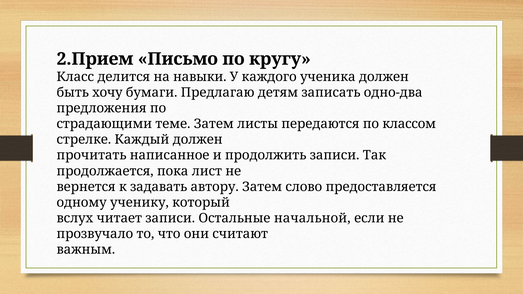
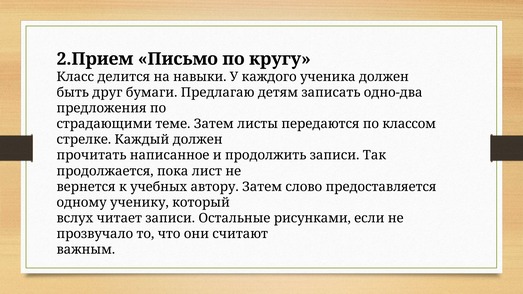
хочу: хочу -> друг (107, 93)
задавать: задавать -> учебных (159, 187)
начальной: начальной -> рисунками (312, 218)
